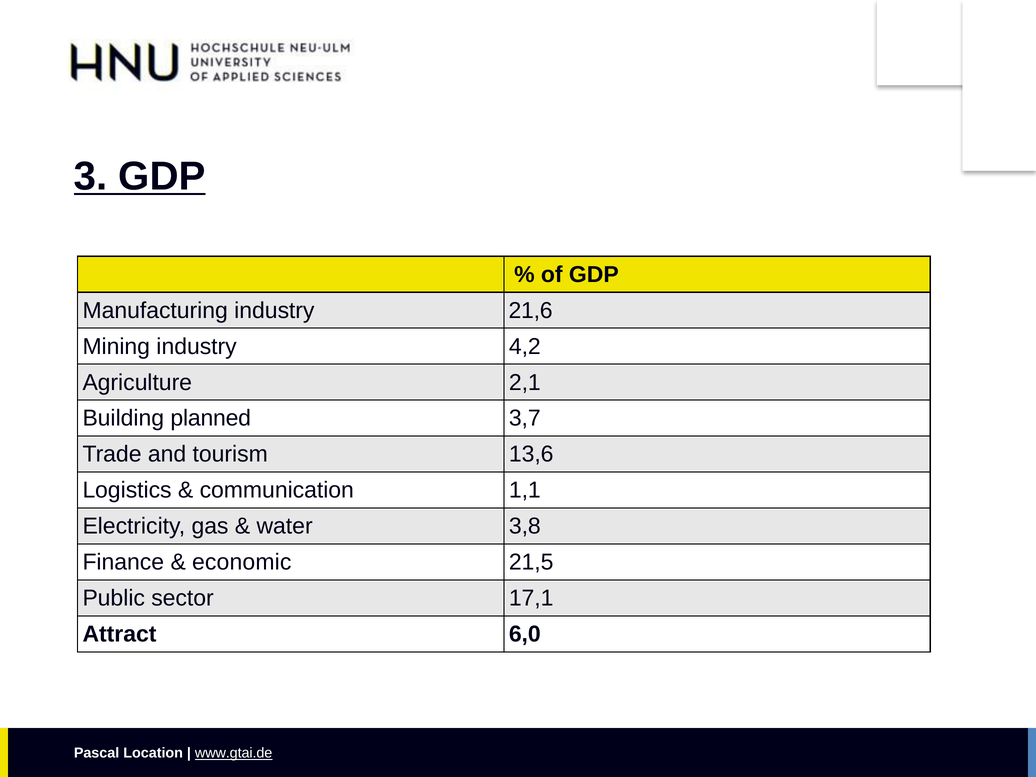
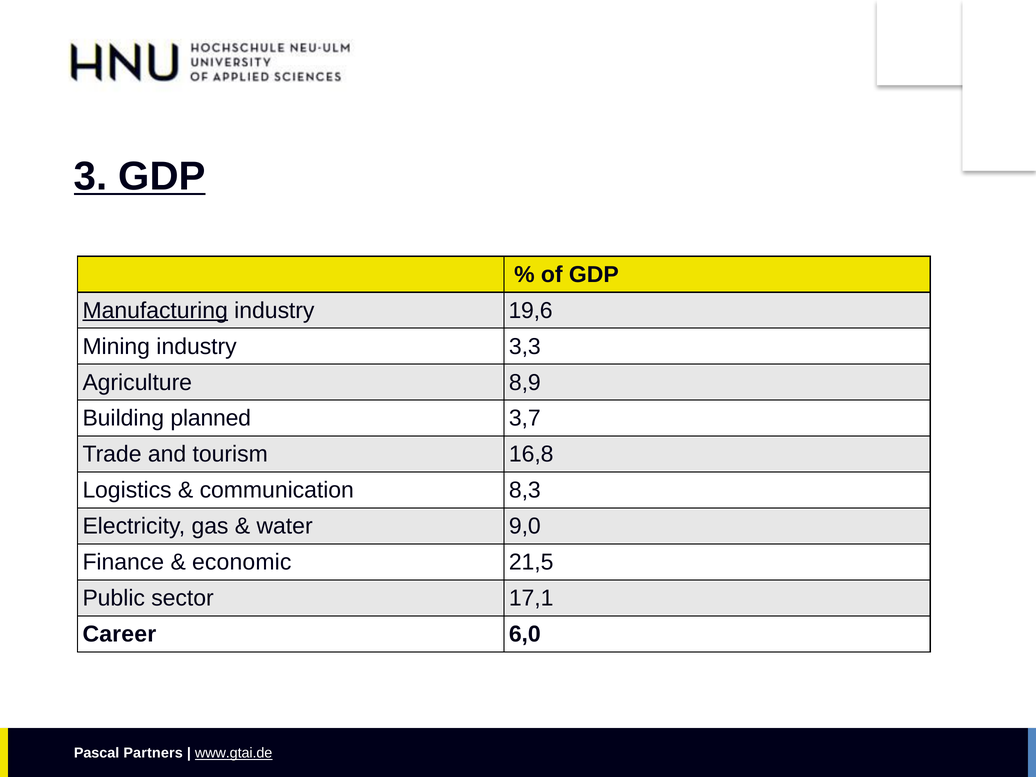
Manufacturing underline: none -> present (155, 310)
21,6: 21,6 -> 19,6 (531, 310)
4,2: 4,2 -> 3,3 (525, 346)
2,1: 2,1 -> 8,9 (525, 382)
13,6: 13,6 -> 16,8 (531, 454)
1,1: 1,1 -> 8,3 (525, 490)
3,8: 3,8 -> 9,0 (525, 526)
Attract: Attract -> Career (119, 634)
Location: Location -> Partners (153, 753)
